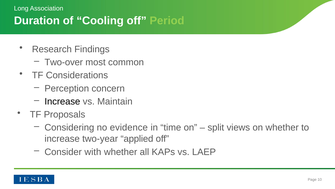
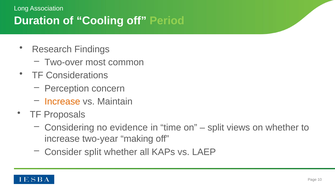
Increase colour: black -> orange (62, 101)
applied: applied -> making (137, 138)
Consider with: with -> split (93, 151)
